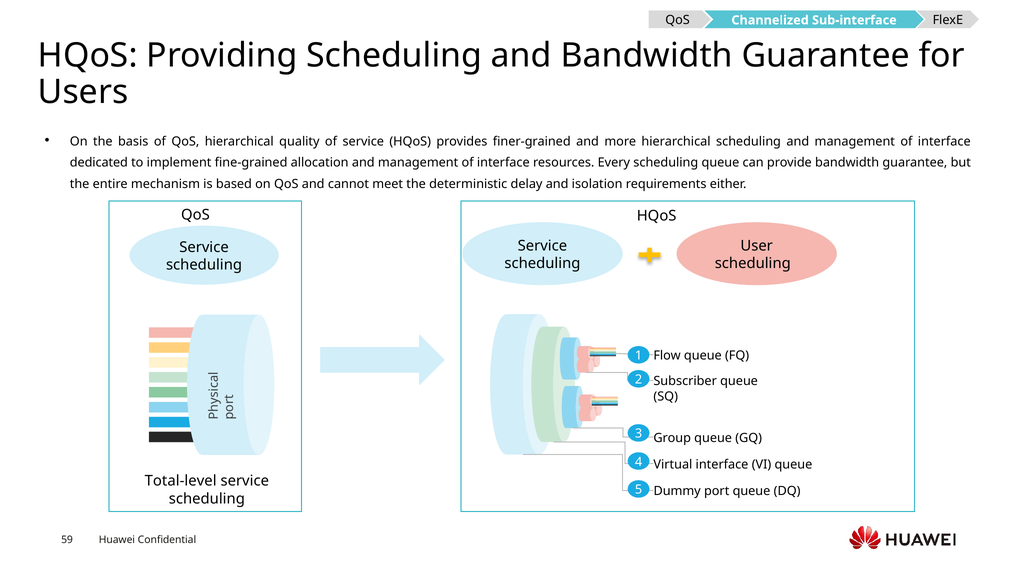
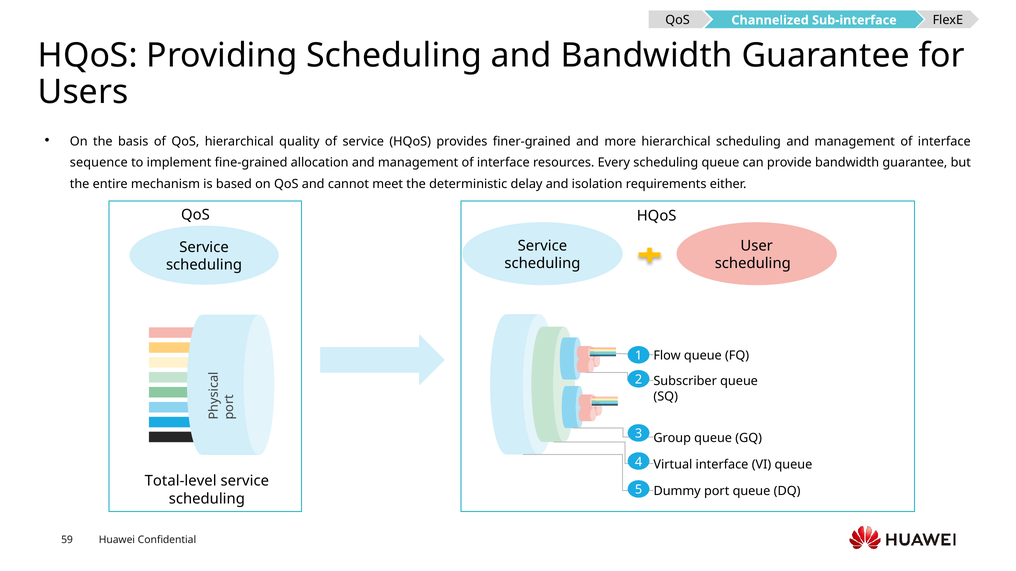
dedicated: dedicated -> sequence (99, 163)
